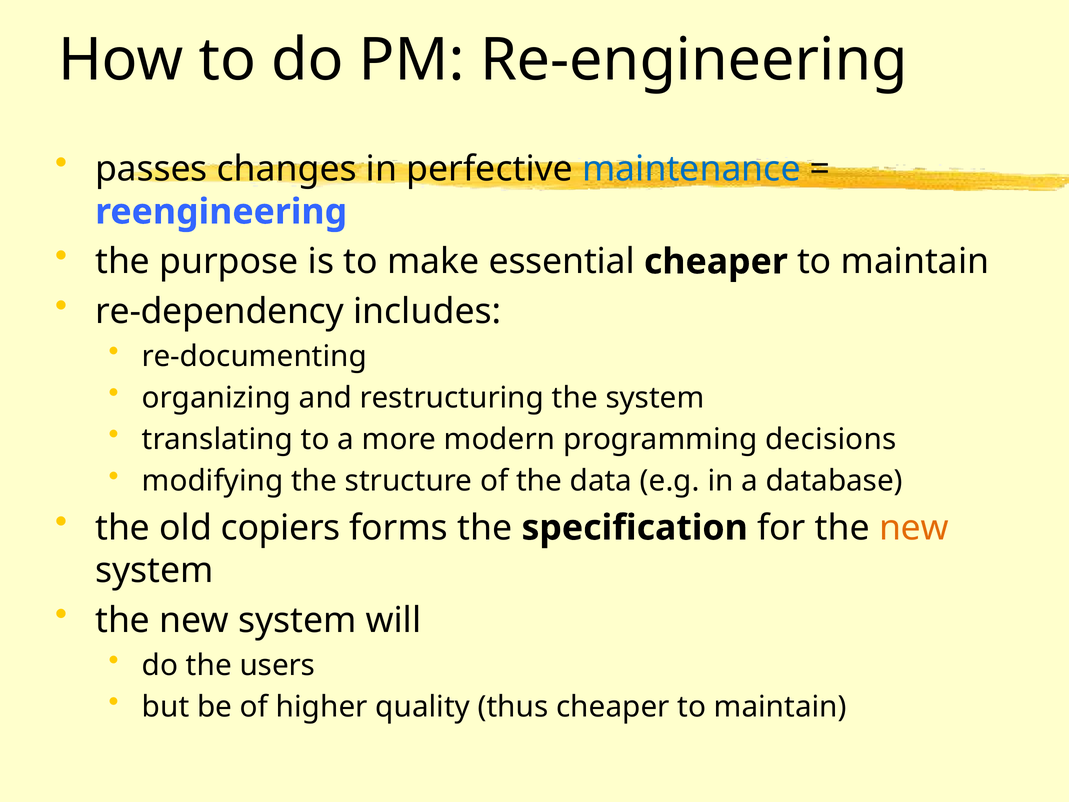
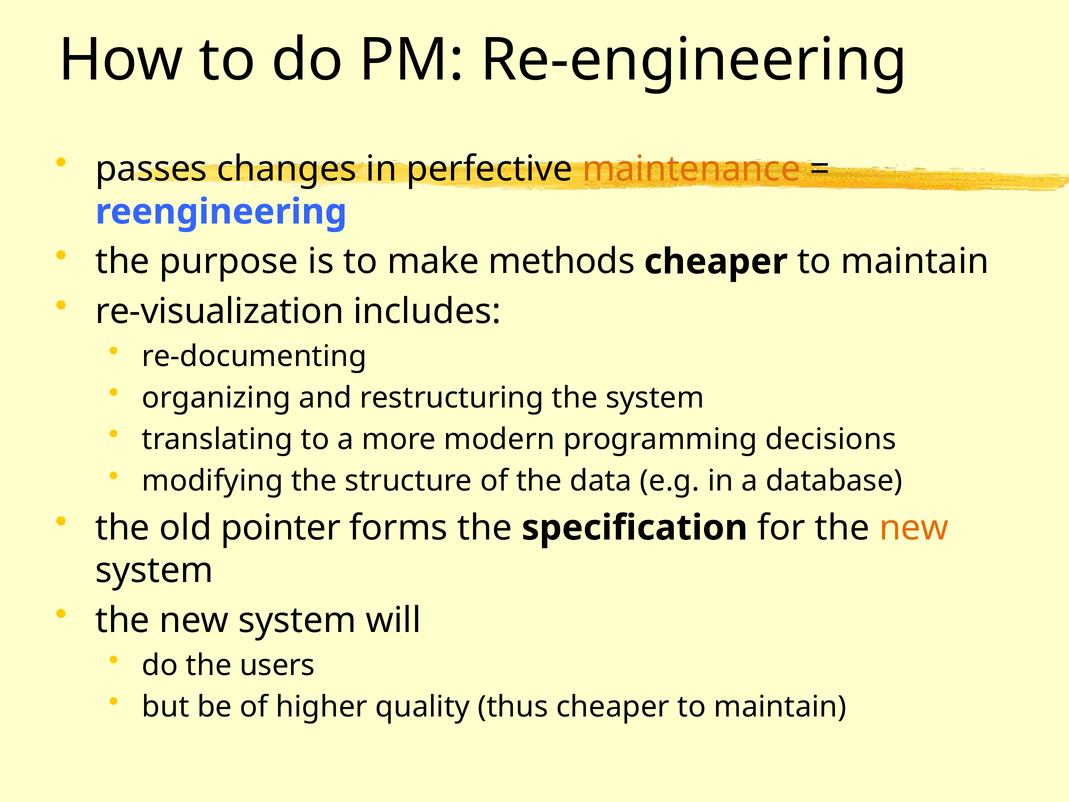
maintenance colour: blue -> orange (691, 169)
essential: essential -> methods (562, 262)
re-dependency: re-dependency -> re-visualization (220, 311)
copiers: copiers -> pointer (281, 528)
